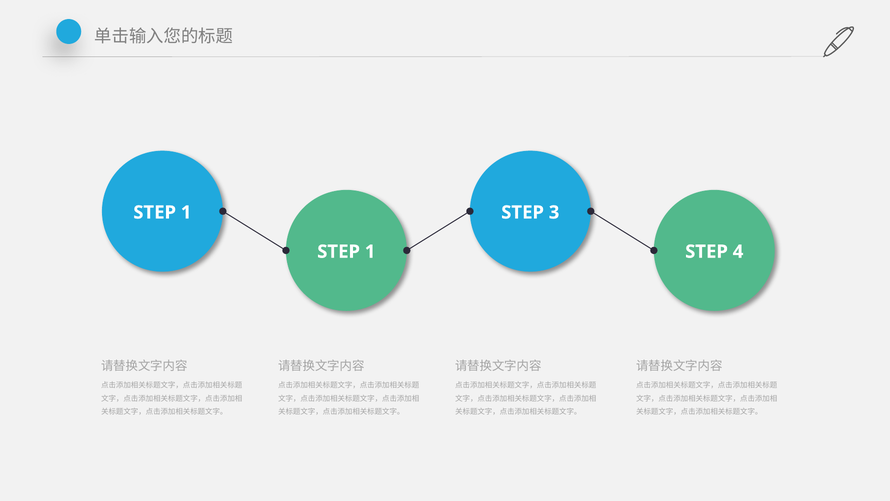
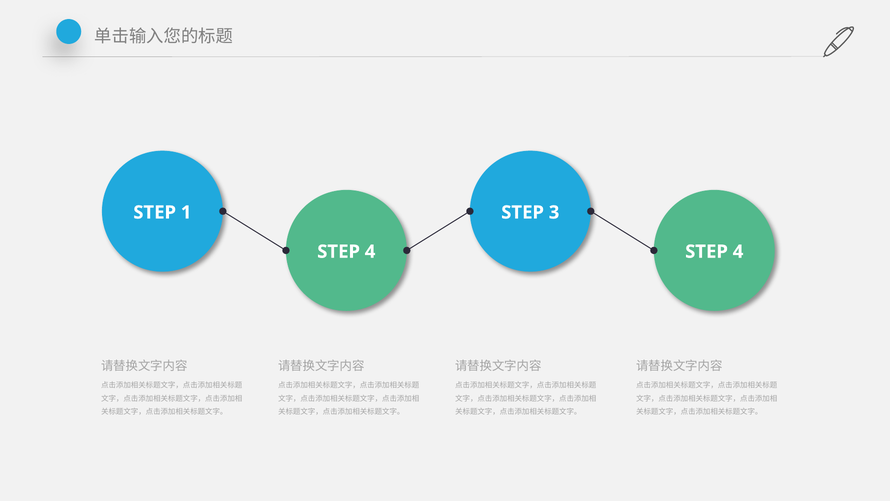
1: 1 -> 4 (370, 251)
